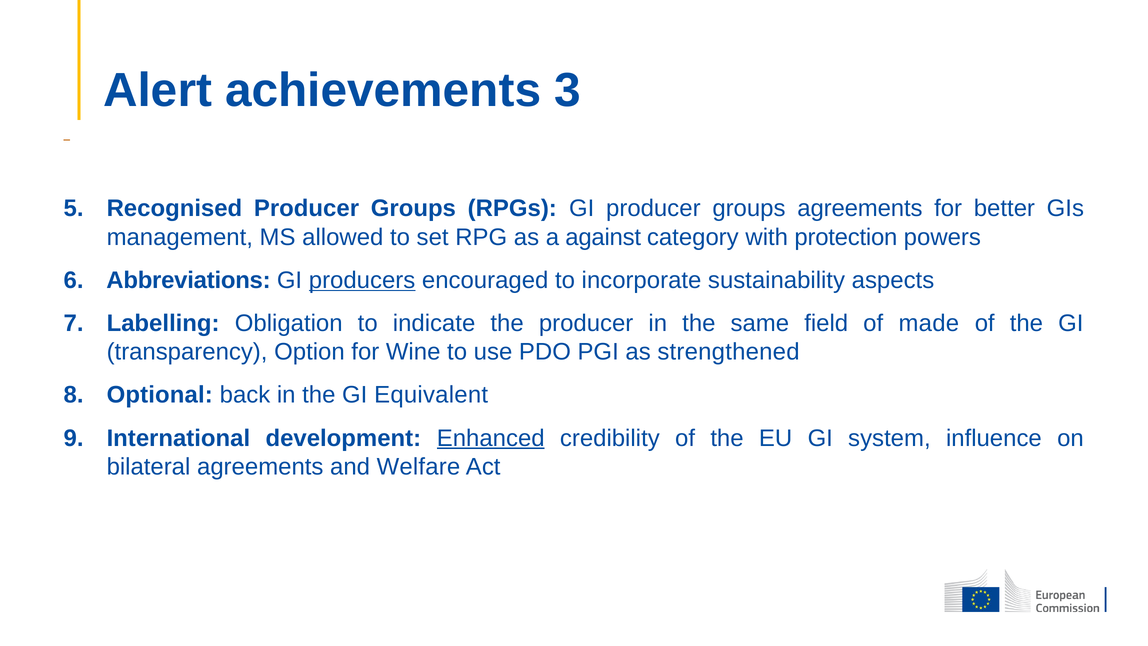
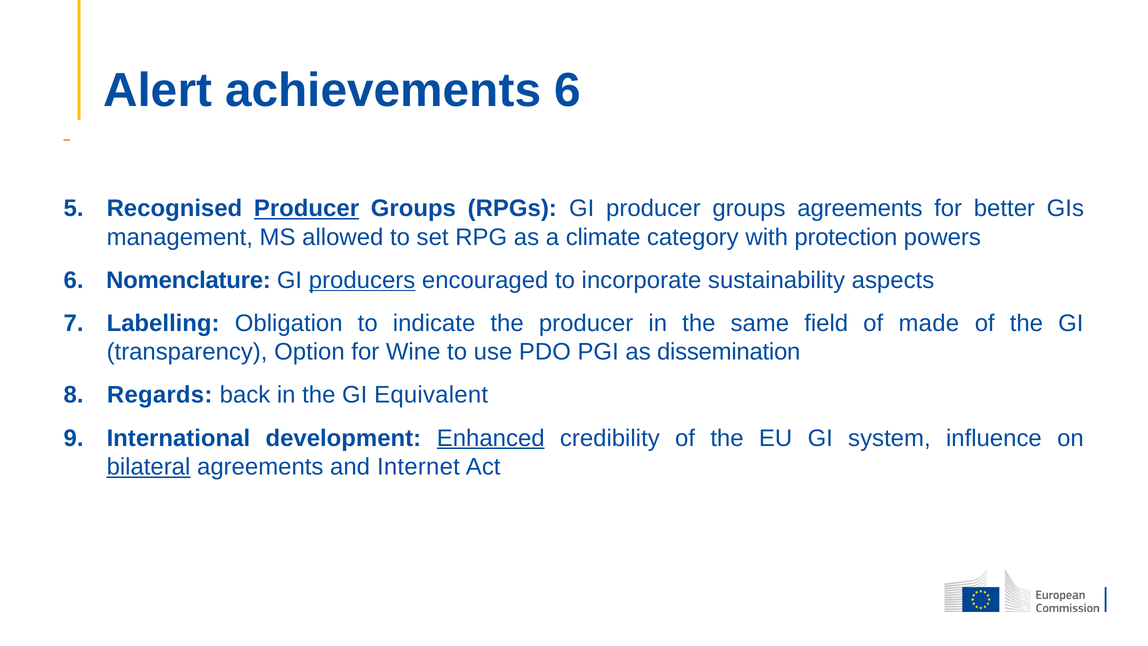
achievements 3: 3 -> 6 (568, 91)
Producer underline: none -> present (307, 208)
against: against -> climate (603, 237)
Abbreviations: Abbreviations -> Nomenclature (189, 280)
strengthened: strengthened -> dissemination (729, 352)
Optional: Optional -> Regards (160, 395)
bilateral underline: none -> present (149, 467)
Welfare: Welfare -> Internet (418, 467)
